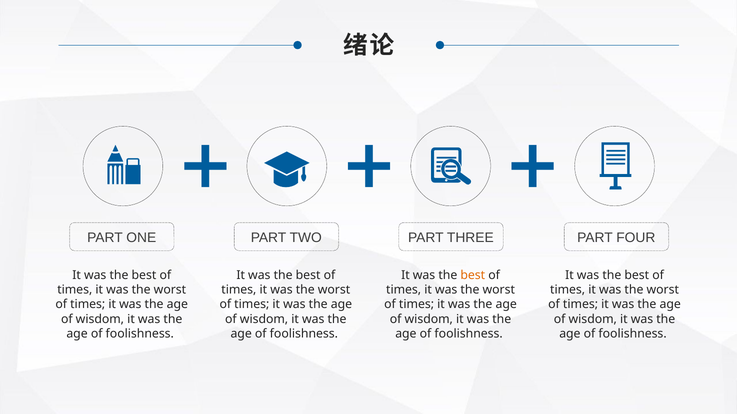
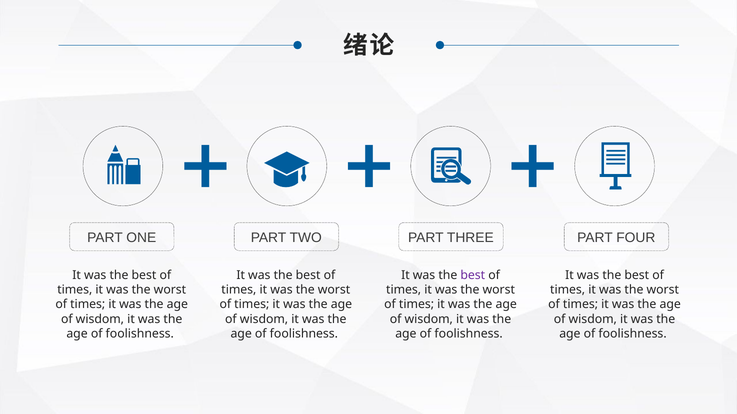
best colour: orange -> purple (473, 275)
